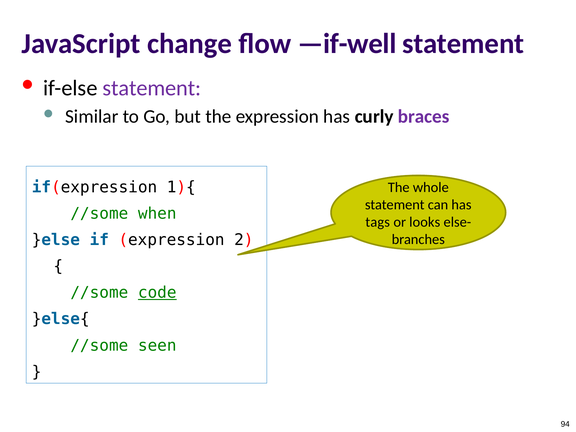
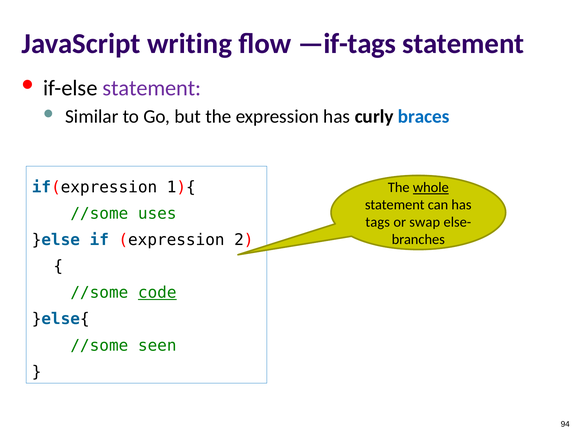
change: change -> writing (190, 44)
—if-well: —if-well -> —if-tags (347, 44)
braces colour: purple -> blue (424, 117)
whole underline: none -> present (431, 188)
when: when -> uses (157, 213)
looks: looks -> swap (425, 222)
